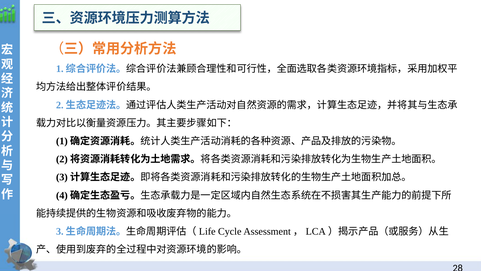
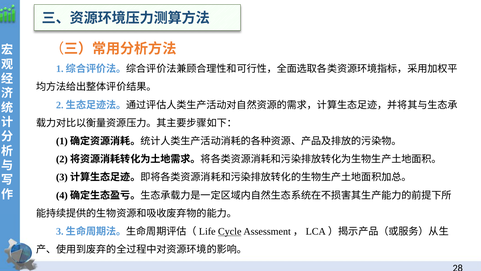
Cycle underline: none -> present (230, 231)
